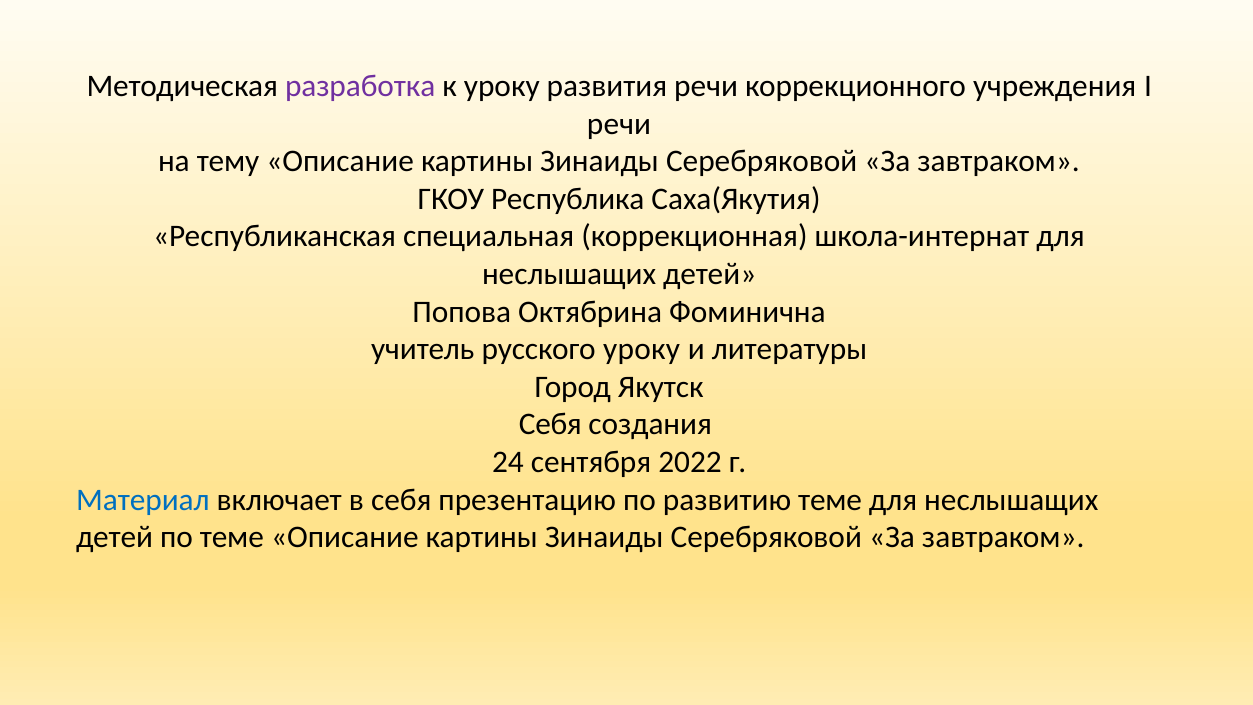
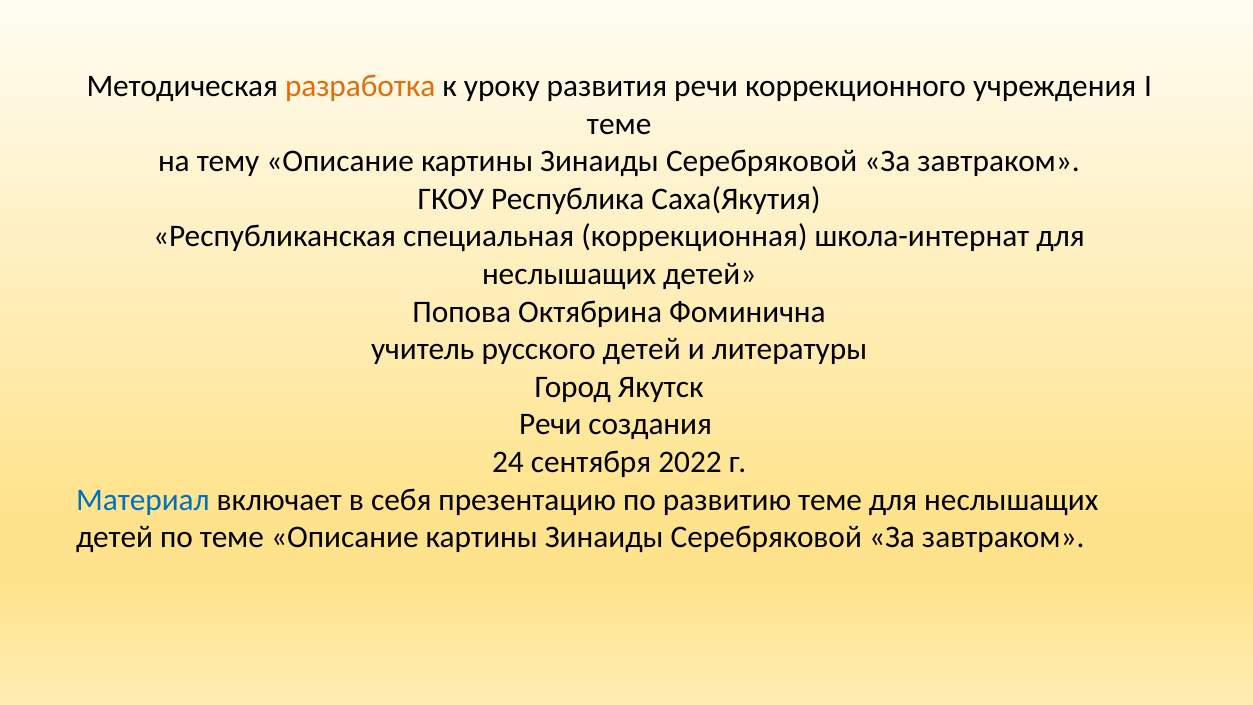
разработка colour: purple -> orange (360, 86)
речи: речи -> теме (619, 124)
русского уроку: уроку -> детей (642, 349)
Себя: Себя -> Речи (550, 424)
